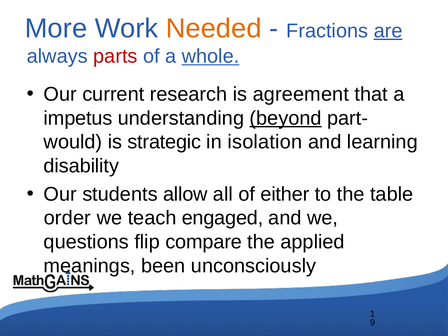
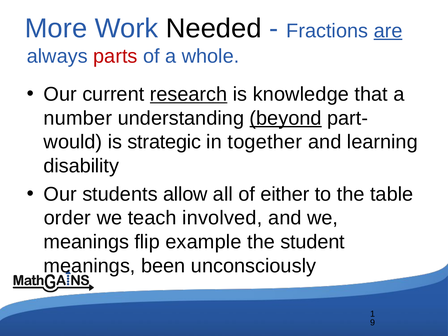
Needed colour: orange -> black (214, 28)
whole underline: present -> none (211, 56)
research underline: none -> present (189, 94)
agreement: agreement -> knowledge (301, 94)
impetus: impetus -> number (78, 118)
isolation: isolation -> together (265, 142)
engaged: engaged -> involved (222, 218)
questions: questions -> meanings (86, 242)
compare: compare -> example (203, 242)
applied: applied -> student (313, 242)
